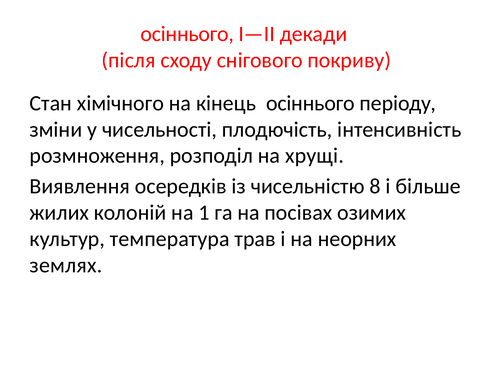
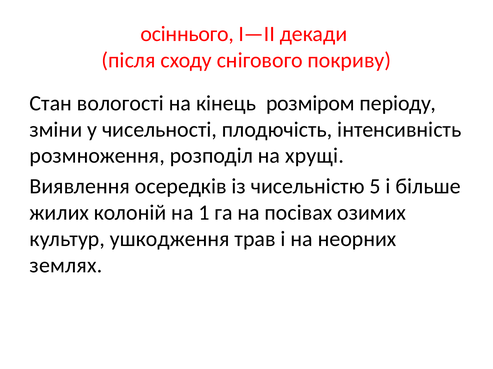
хімічного: хімічного -> вологості (120, 103)
кінець осіннього: осіннього -> розміром (310, 103)
8: 8 -> 5 (375, 187)
температура: температура -> ушкодження (170, 239)
